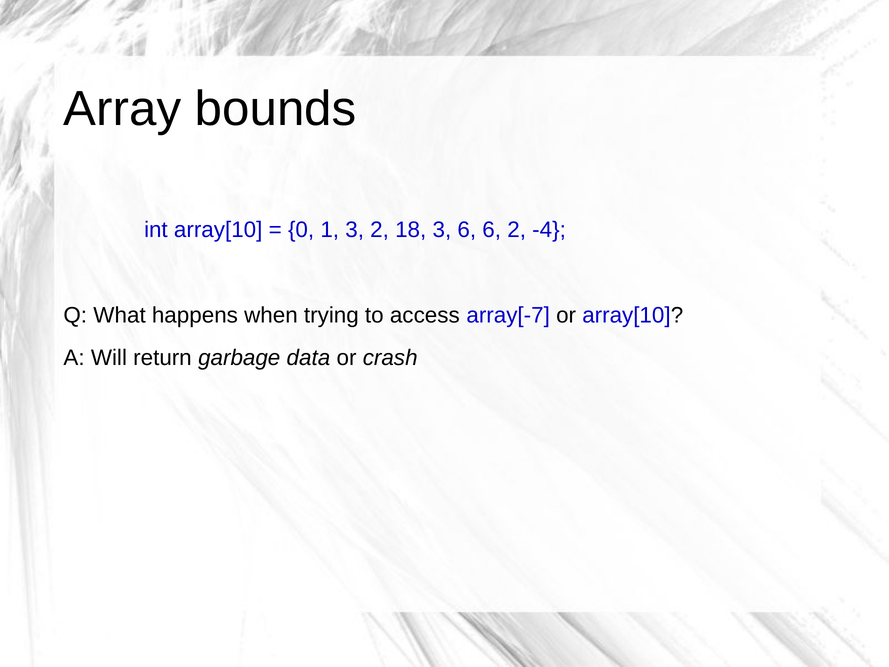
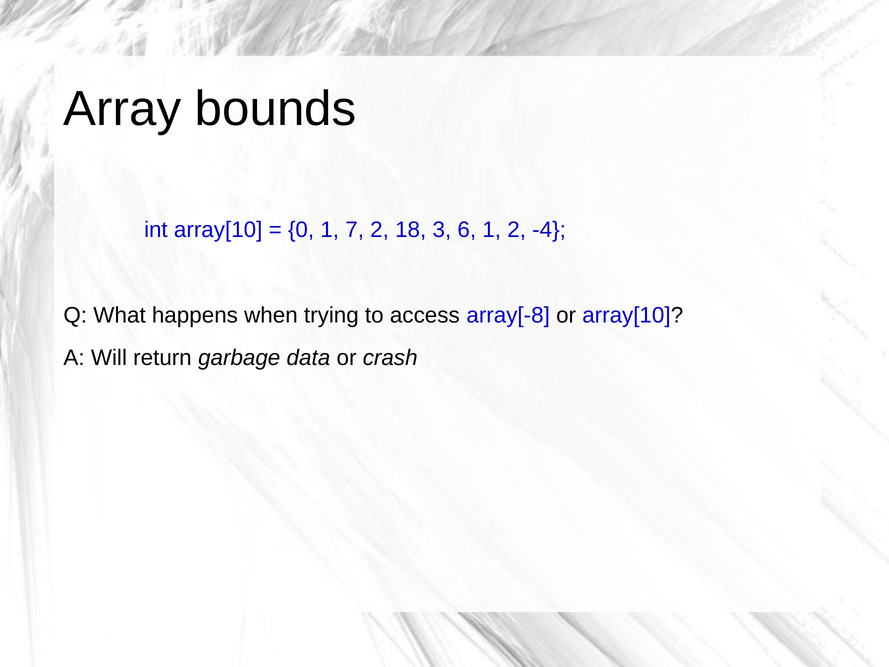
1 3: 3 -> 7 (355, 230)
6 6: 6 -> 1 (492, 230)
array[-7: array[-7 -> array[-8 (508, 315)
